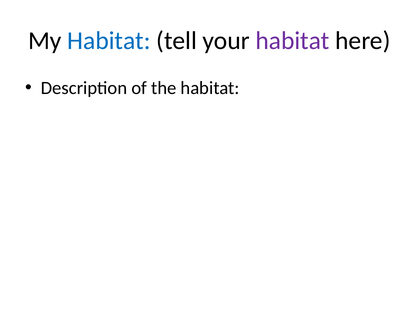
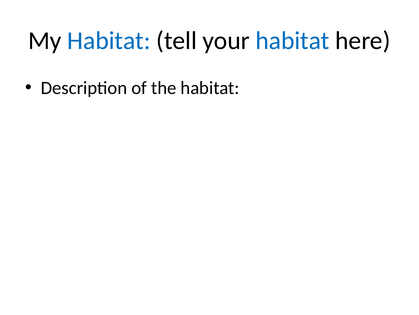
habitat colour: purple -> blue (293, 41)
